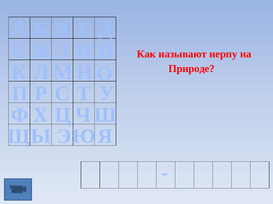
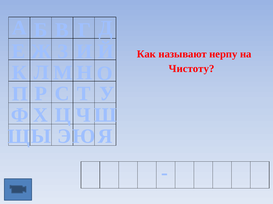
Природе: Природе -> Чистоту (192, 69)
